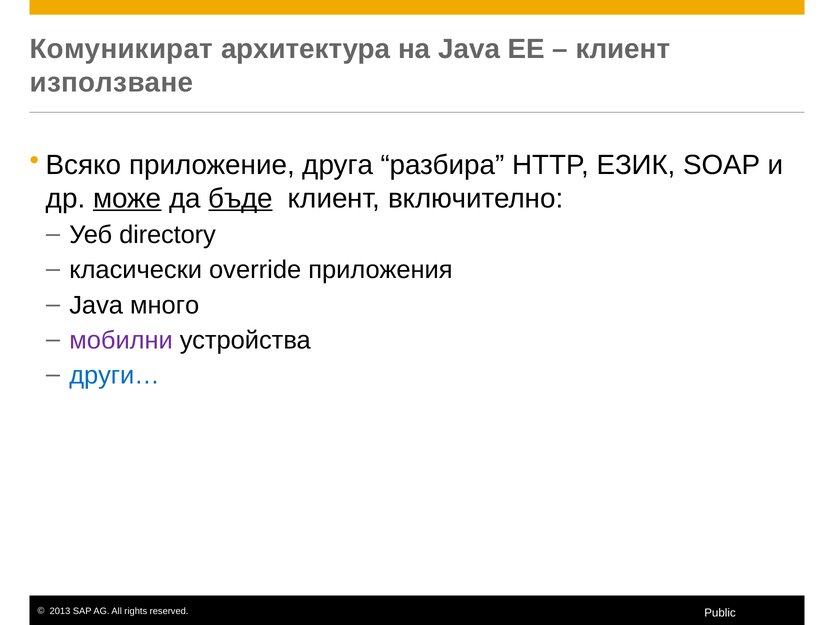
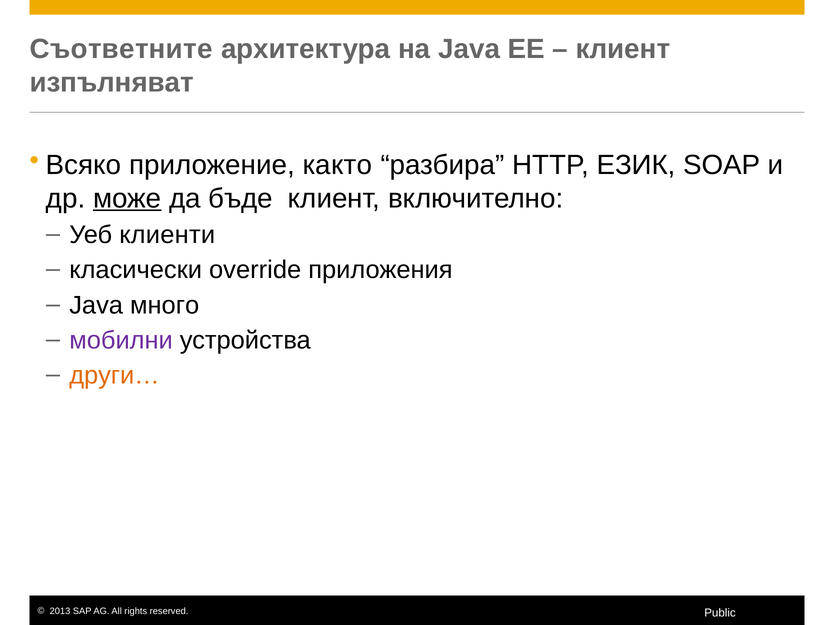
Комуникират: Комуникират -> Съответните (121, 49)
използване: използване -> изпълняват (112, 83)
друга: друга -> както (337, 165)
бъде underline: present -> none (241, 199)
directory: directory -> клиенти (167, 235)
други… colour: blue -> orange (115, 376)
